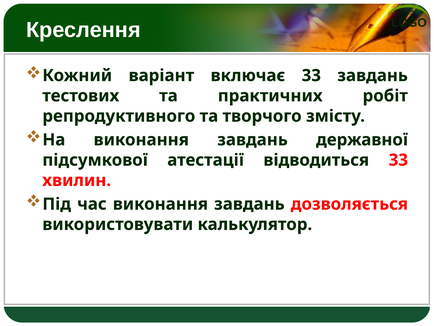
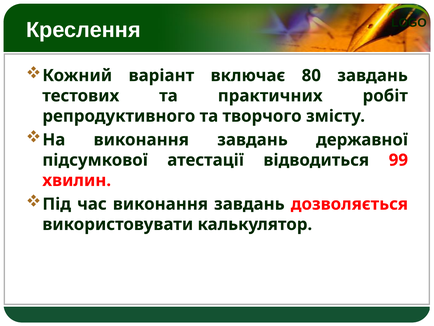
включає 33: 33 -> 80 (311, 75)
відводиться 33: 33 -> 99 (398, 160)
